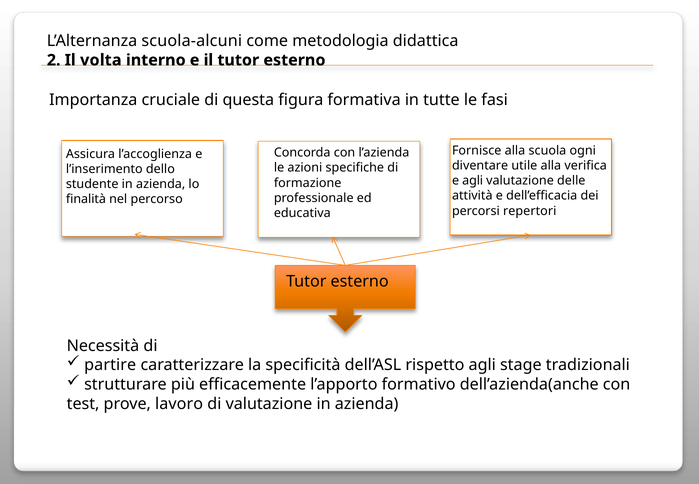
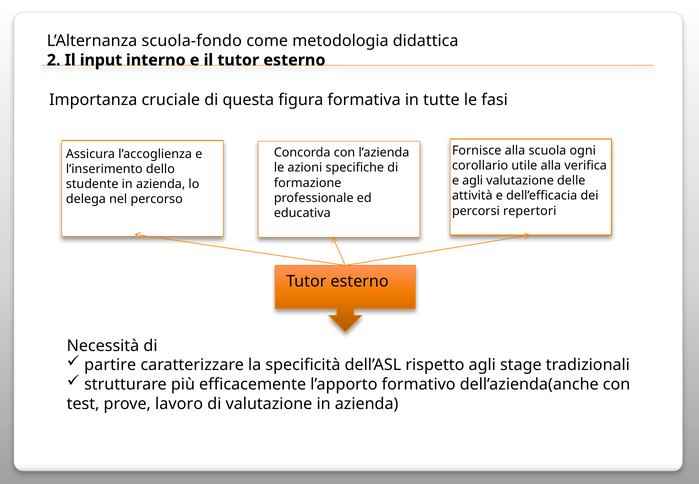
scuola-alcuni: scuola-alcuni -> scuola-fondo (192, 41)
volta: volta -> input (101, 60)
diventare: diventare -> corollario (480, 166)
finalità: finalità -> delega (86, 199)
